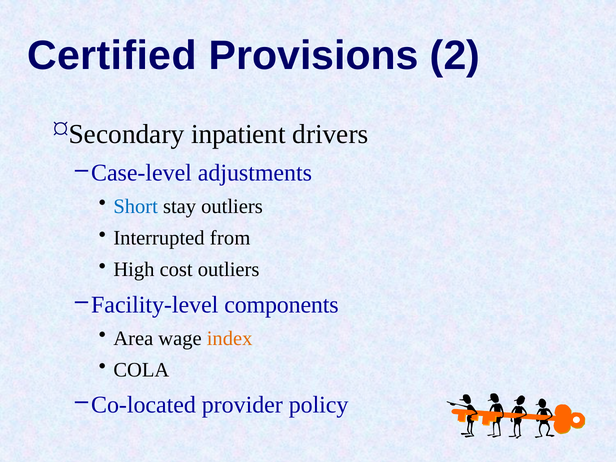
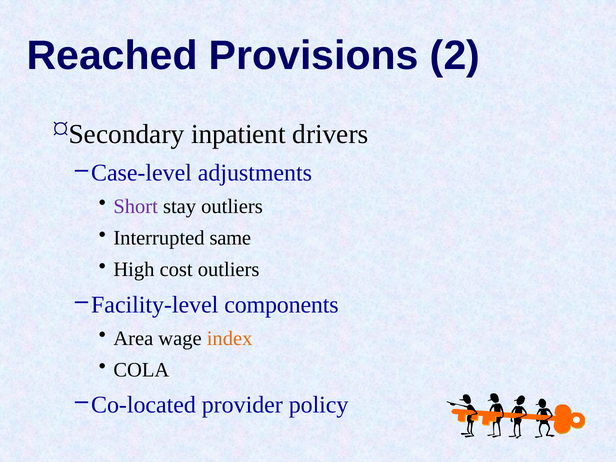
Certified: Certified -> Reached (112, 55)
Short colour: blue -> purple (136, 206)
from: from -> same (230, 238)
